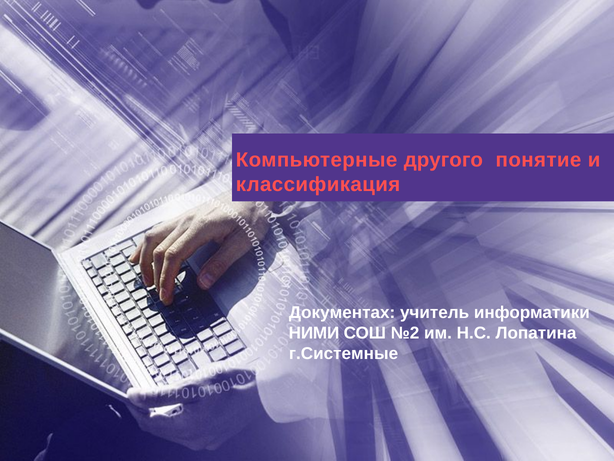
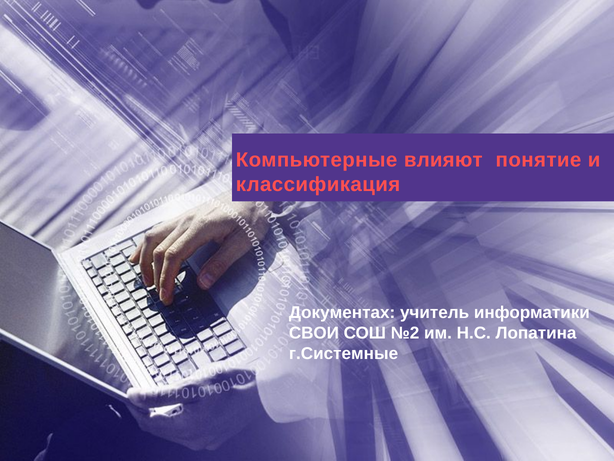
другого: другого -> влияют (443, 160)
НИМИ: НИМИ -> СВОИ (314, 333)
